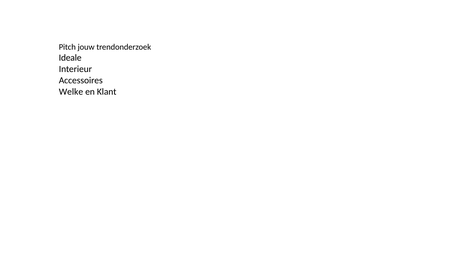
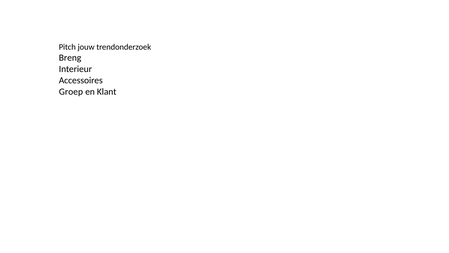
Ideale: Ideale -> Breng (70, 58)
Welke: Welke -> Groep (71, 91)
